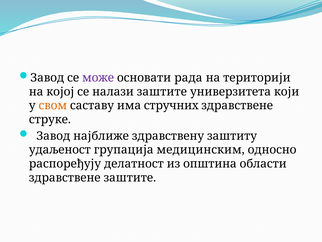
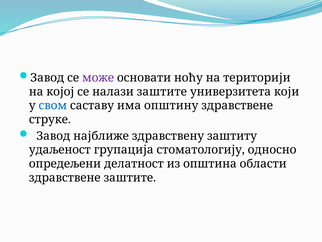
рада: рада -> ноћу (188, 78)
свом colour: orange -> blue (53, 105)
стручних: стручних -> општину (171, 105)
медицинским: медицинским -> стоматологију (201, 150)
распоређују: распоређују -> опредељени (65, 164)
